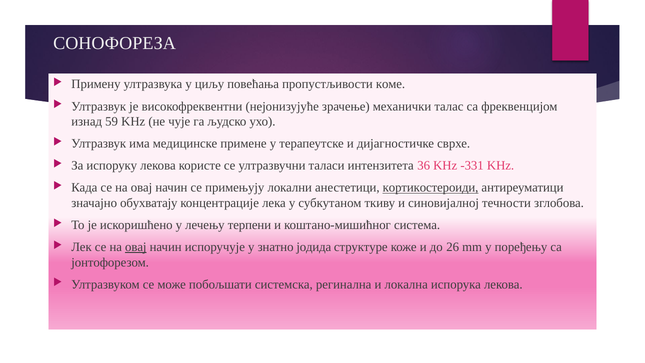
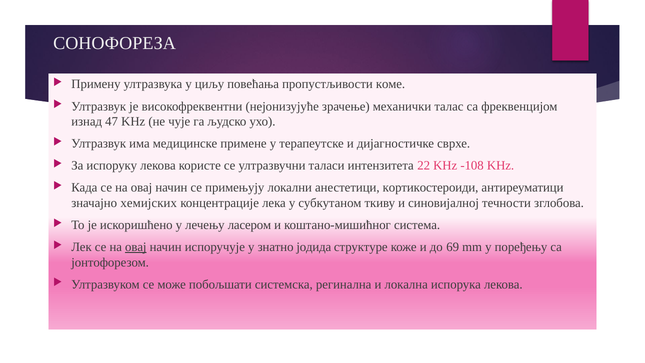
59: 59 -> 47 (112, 122)
36: 36 -> 22 (424, 166)
-331: -331 -> -108 (472, 166)
кортикостероиди underline: present -> none (431, 188)
обухватају: обухватају -> хемијских (149, 203)
терпени: терпени -> ласером (249, 225)
26: 26 -> 69 (453, 247)
